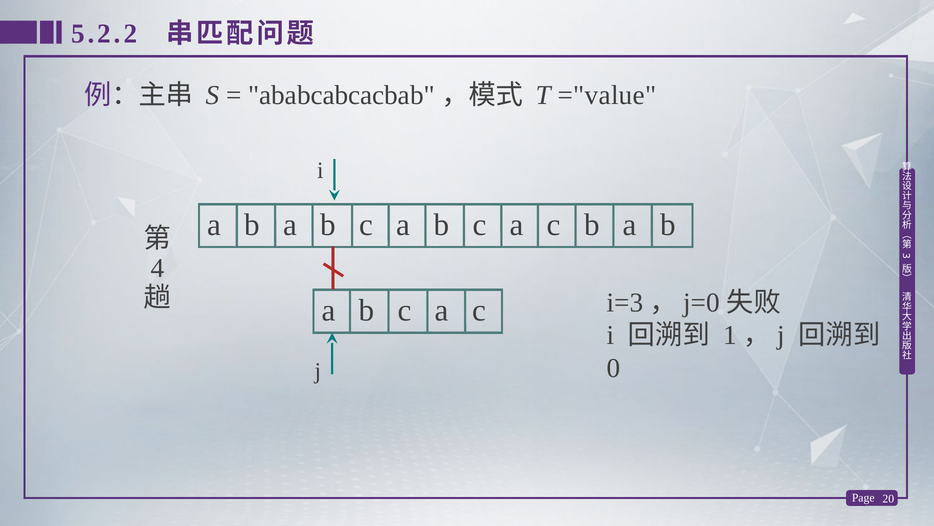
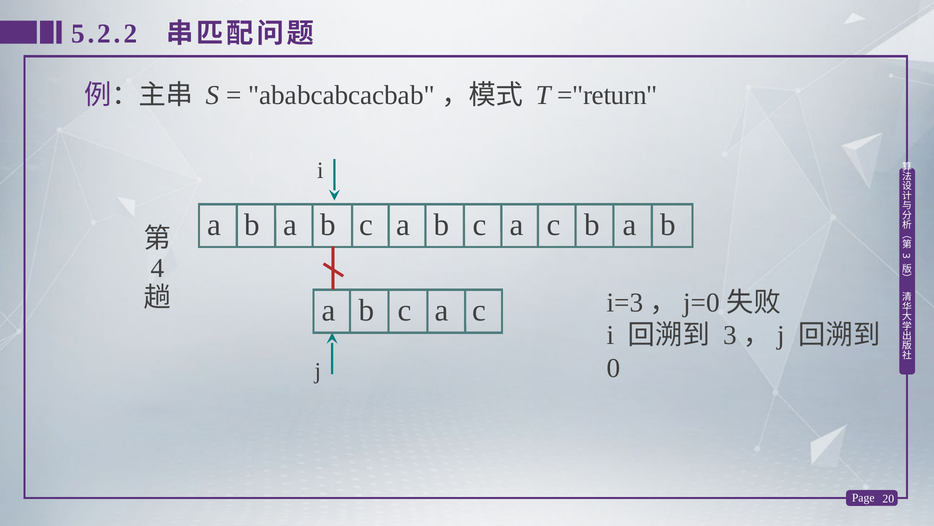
="value: ="value -> ="return (607, 95)
1: 1 -> 3 (730, 335)
